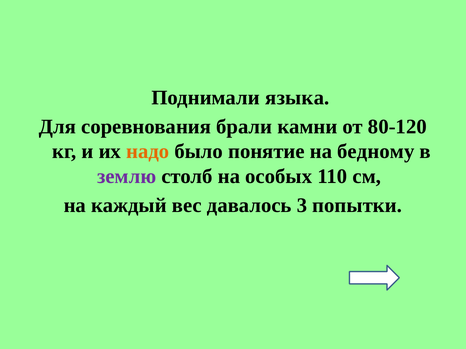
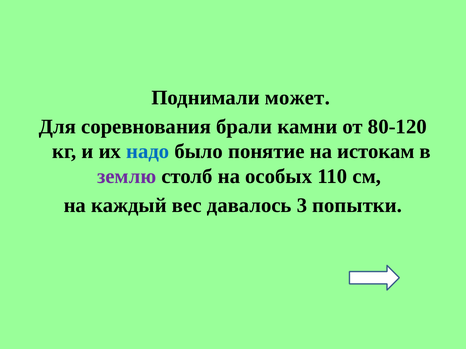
языка: языка -> может (297, 98)
надо colour: orange -> blue (148, 152)
бедному: бедному -> истокам (376, 152)
